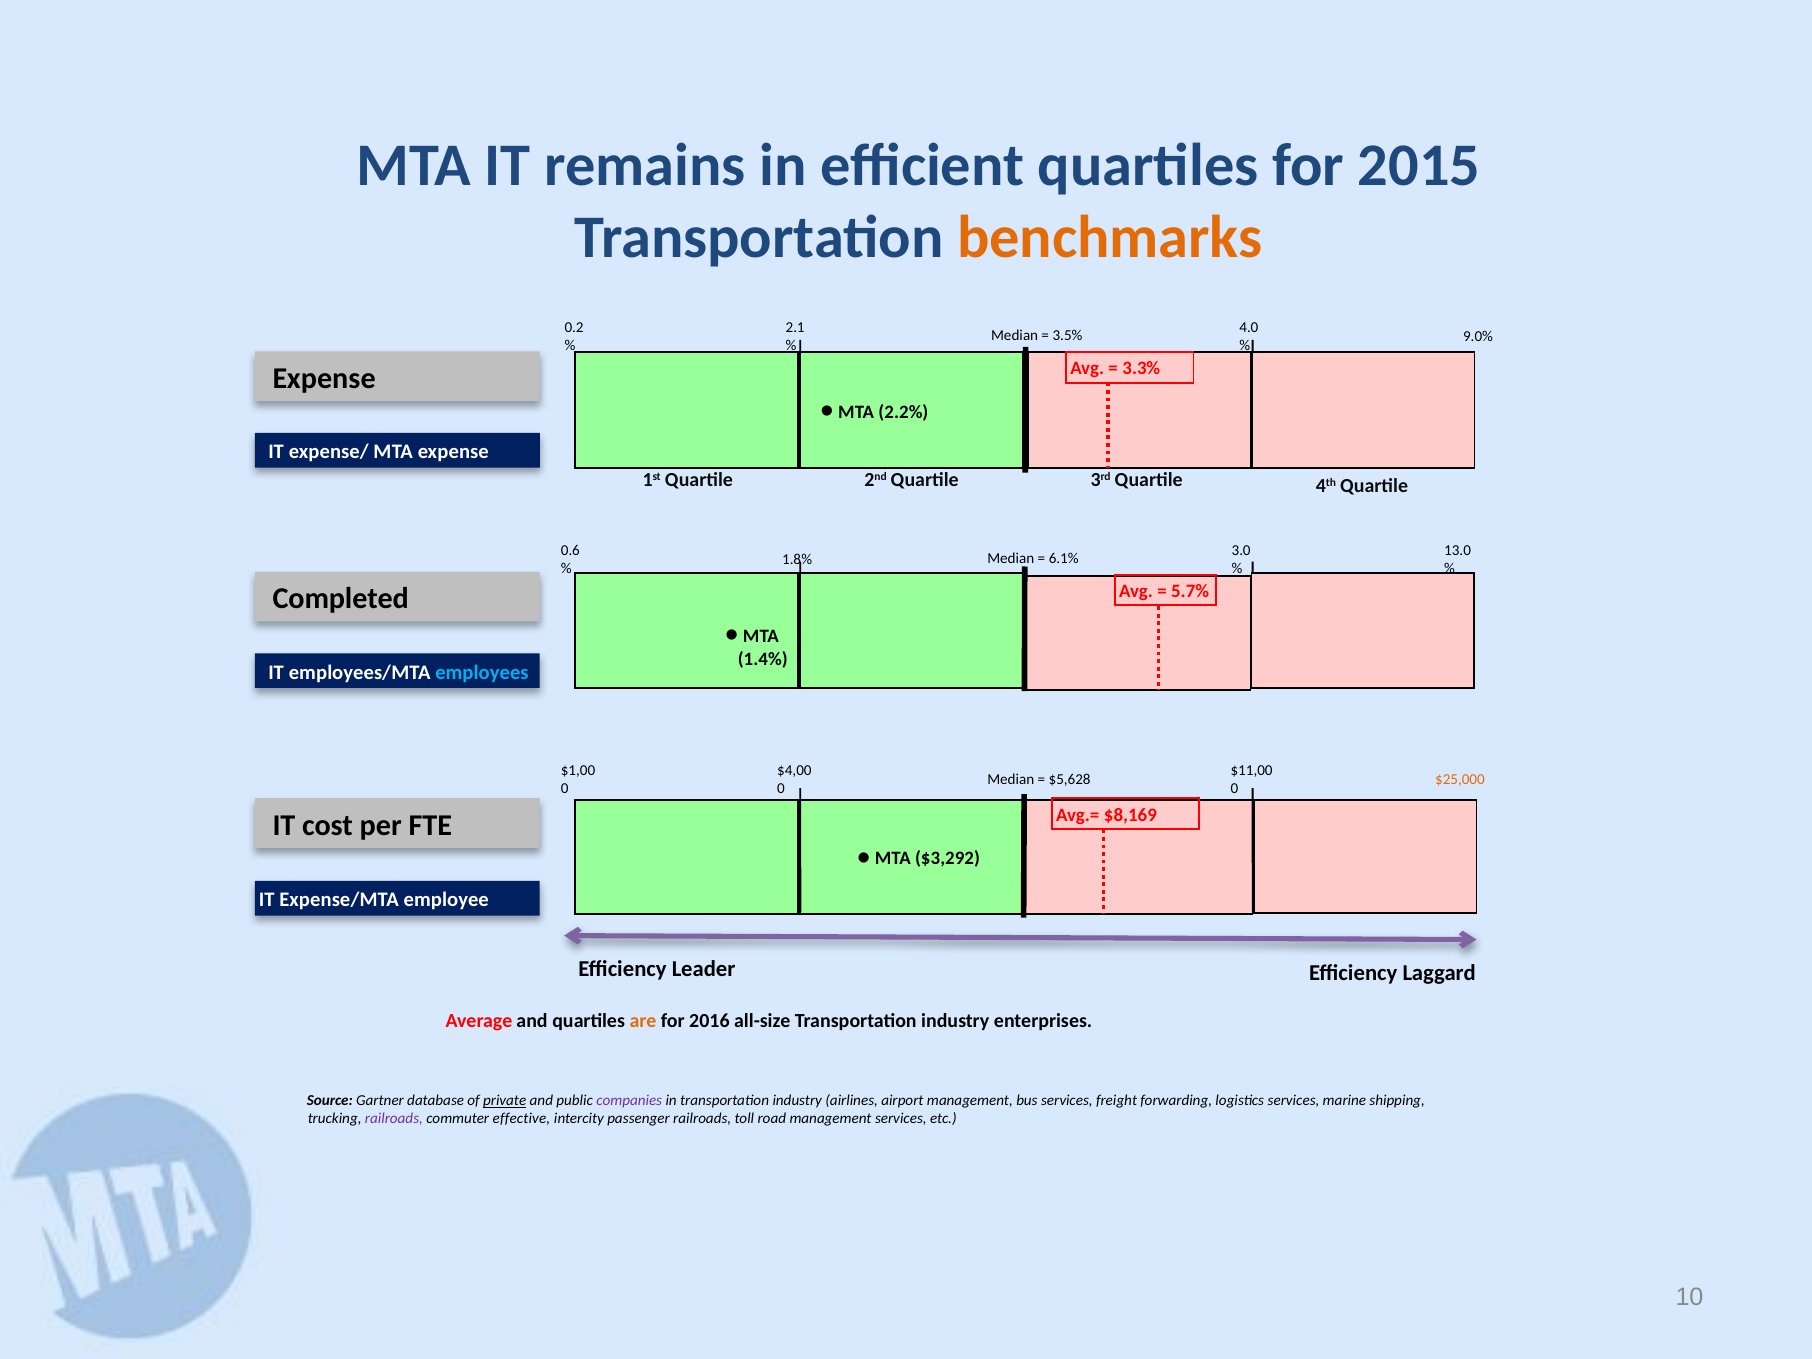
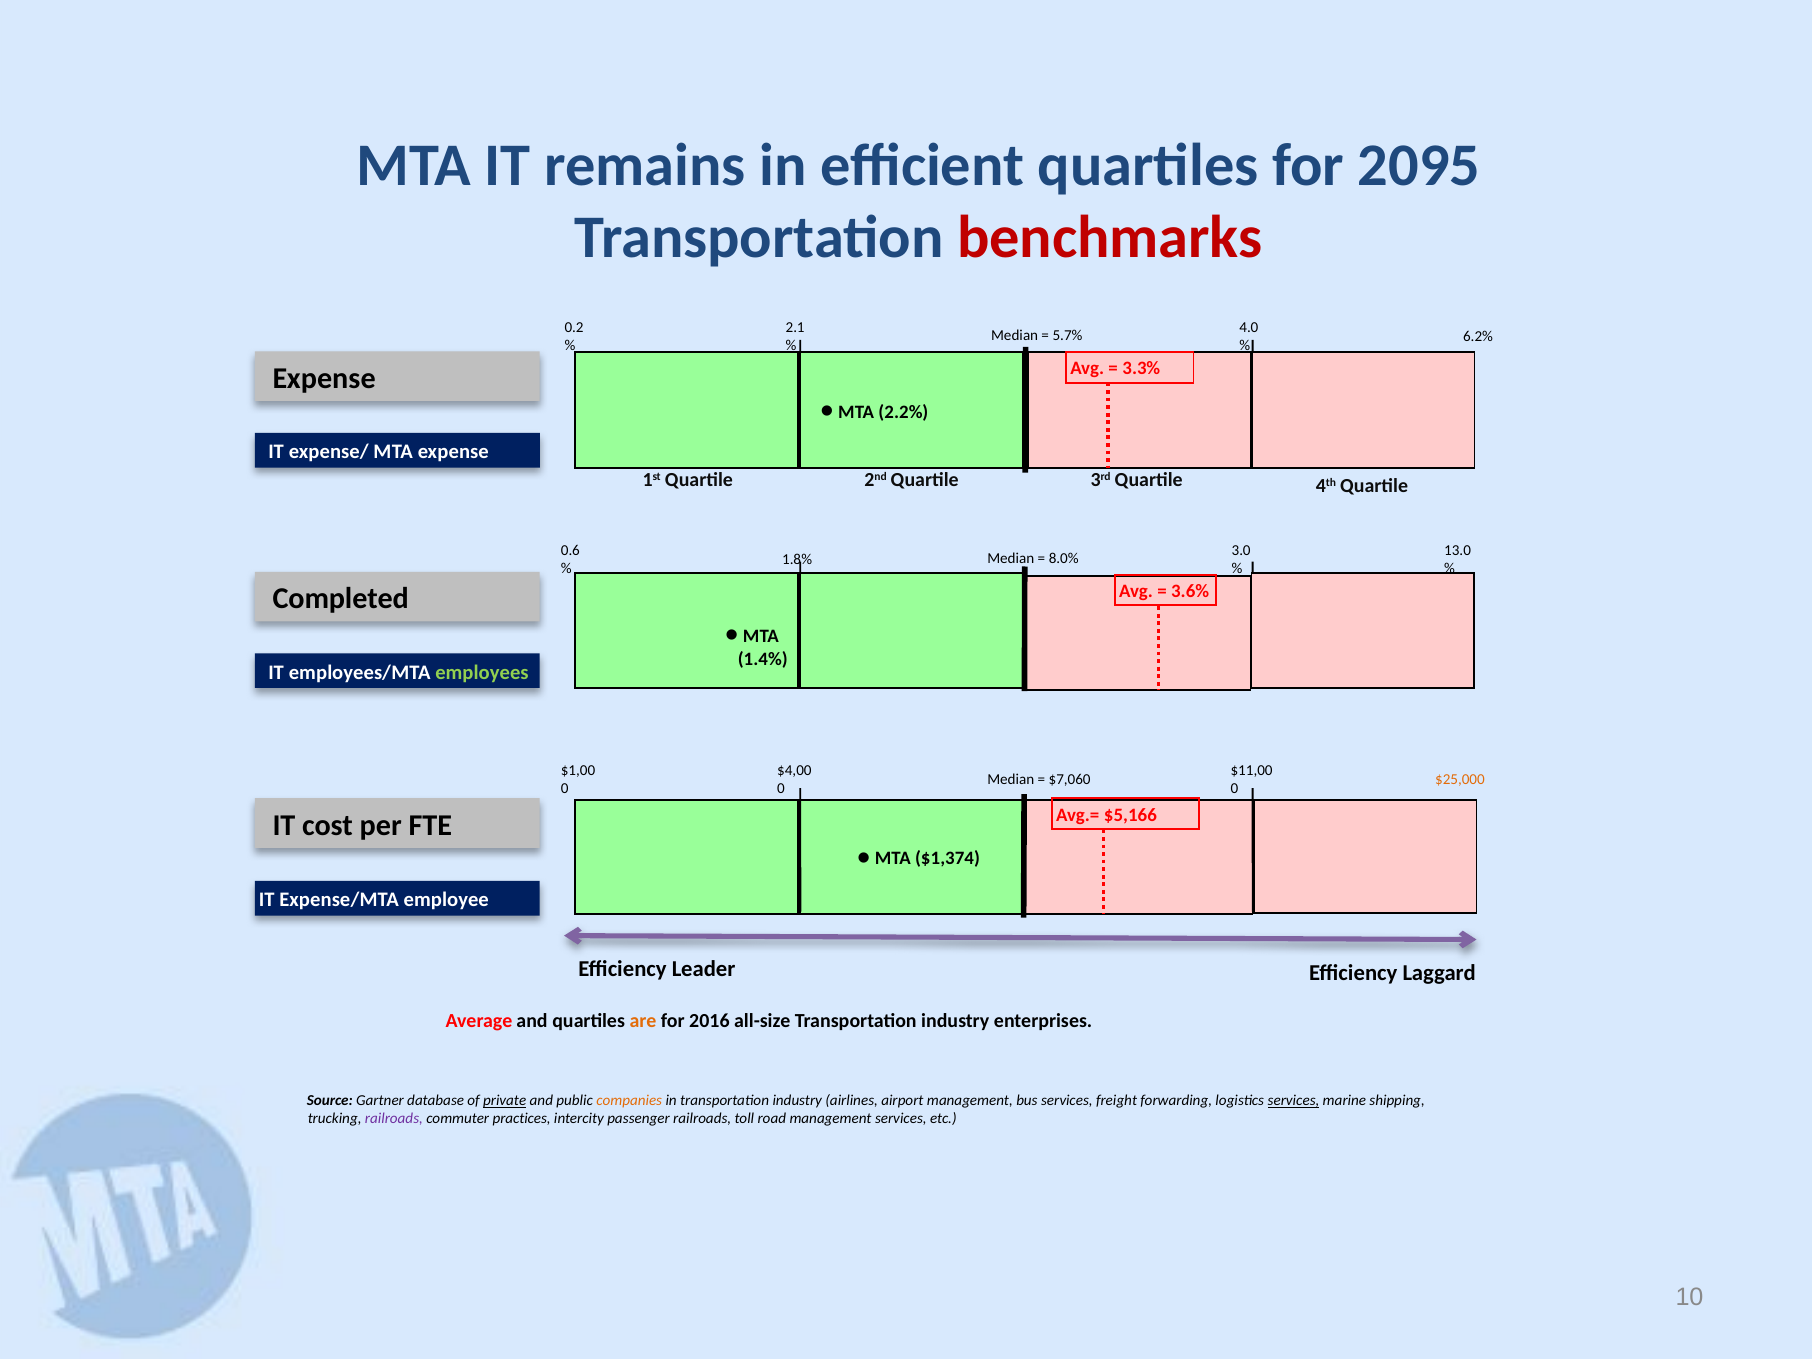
2015: 2015 -> 2095 (1419, 165)
benchmarks colour: orange -> red (1110, 238)
3.5%: 3.5% -> 5.7% (1068, 335)
9.0%: 9.0% -> 6.2% (1478, 336)
6.1%: 6.1% -> 8.0% (1064, 559)
5.7%: 5.7% -> 3.6% (1190, 591)
employees colour: light blue -> light green (482, 672)
$5,628: $5,628 -> $7,060 (1070, 779)
$8,169: $8,169 -> $5,166 (1130, 815)
$3,292: $3,292 -> $1,374 (948, 859)
companies colour: purple -> orange (629, 1101)
services underline: none -> present (1294, 1101)
effective: effective -> practices (522, 1119)
